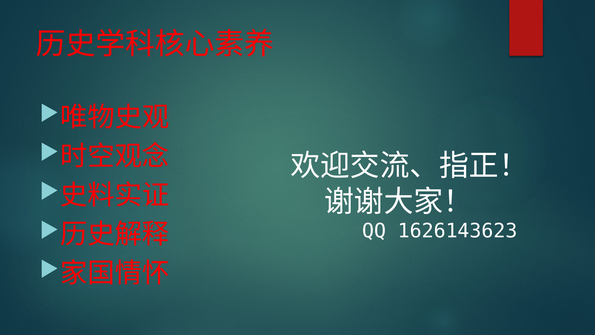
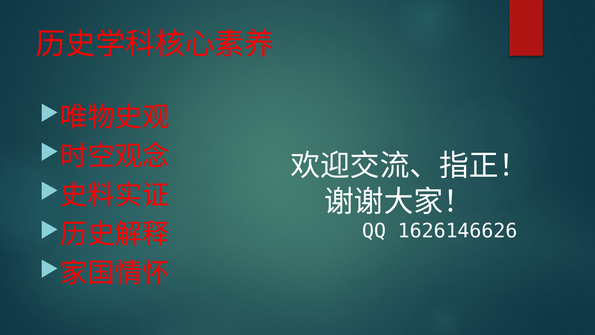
1626143623: 1626143623 -> 1626146626 (458, 231)
